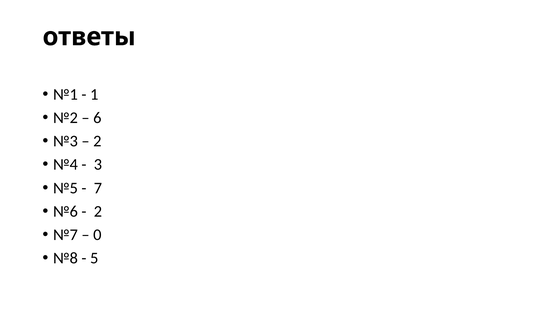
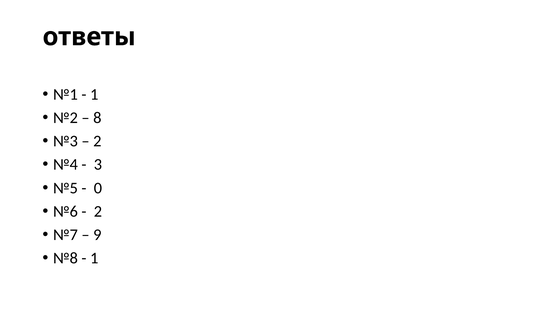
6: 6 -> 8 (97, 118)
7: 7 -> 0 (98, 188)
0: 0 -> 9 (97, 235)
5: 5 -> 1 (94, 258)
